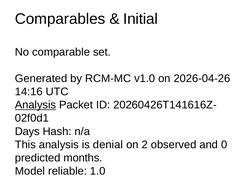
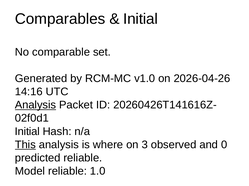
Days: Days -> Initial (27, 132)
This underline: none -> present (25, 145)
denial: denial -> where (108, 145)
2: 2 -> 3 (145, 145)
predicted months: months -> reliable (83, 158)
